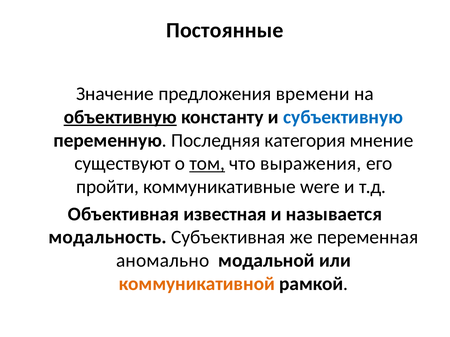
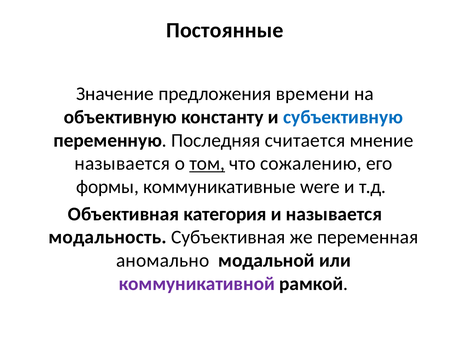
объективную underline: present -> none (120, 117)
категория: категория -> считается (305, 141)
существуют: существуют -> называется (122, 164)
выражения: выражения -> сожалению (311, 164)
пройти: пройти -> формы (108, 187)
известная: известная -> категория (225, 214)
коммуникативной colour: orange -> purple (197, 284)
